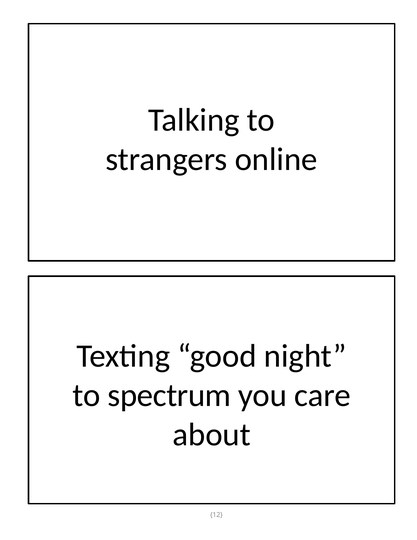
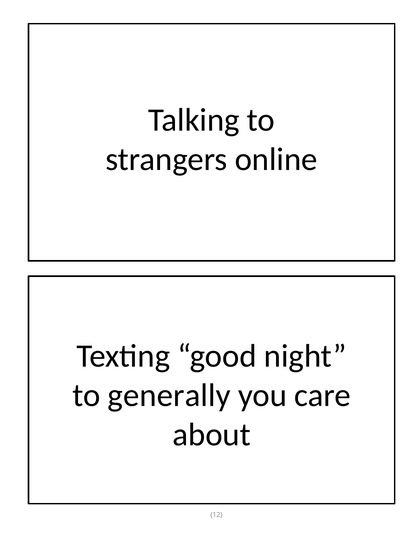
spectrum: spectrum -> generally (169, 395)
